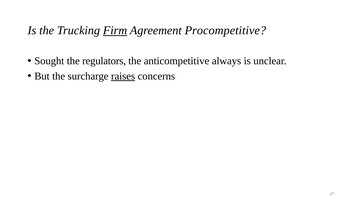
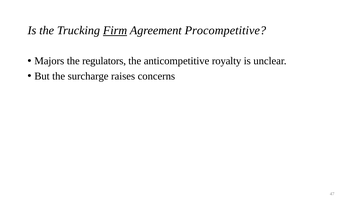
Sought: Sought -> Majors (49, 61)
always: always -> royalty (227, 61)
raises underline: present -> none (123, 76)
